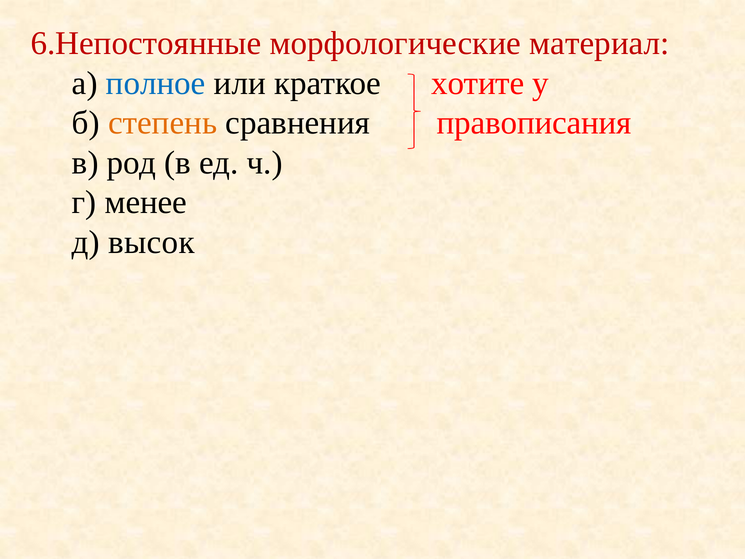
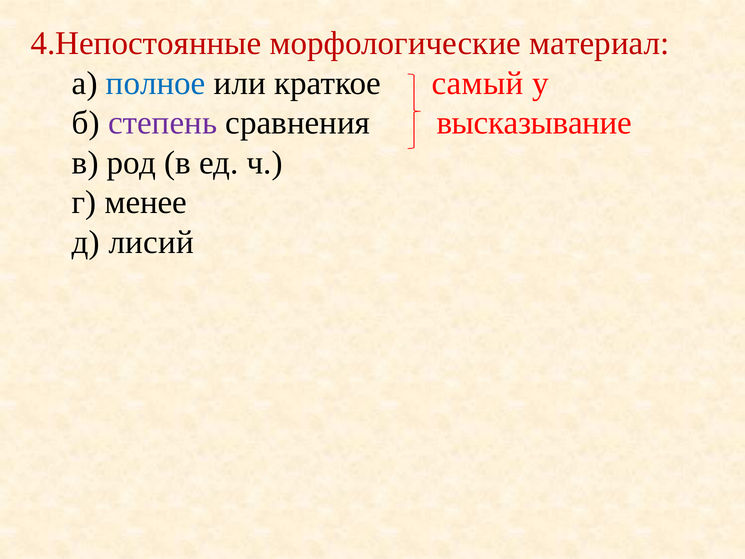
6.Непостоянные: 6.Непостоянные -> 4.Непостоянные (146, 43)
хотите: хотите -> самый (478, 83)
степень colour: orange -> purple (163, 123)
правописания: правописания -> высказывание (534, 123)
высок: высок -> лисий (151, 242)
